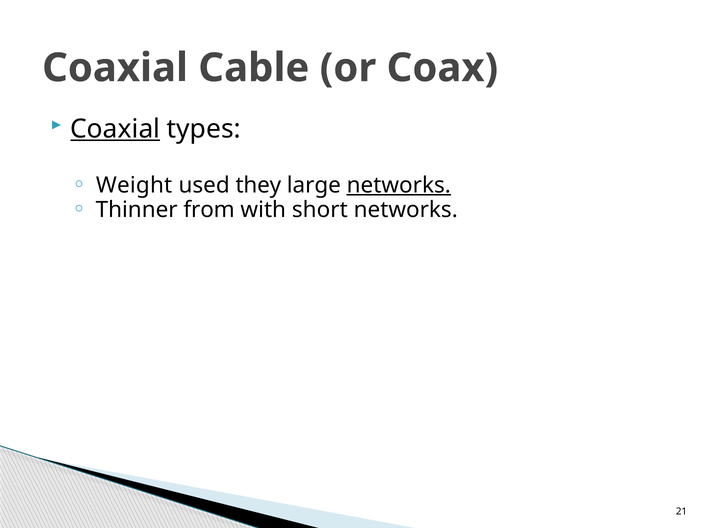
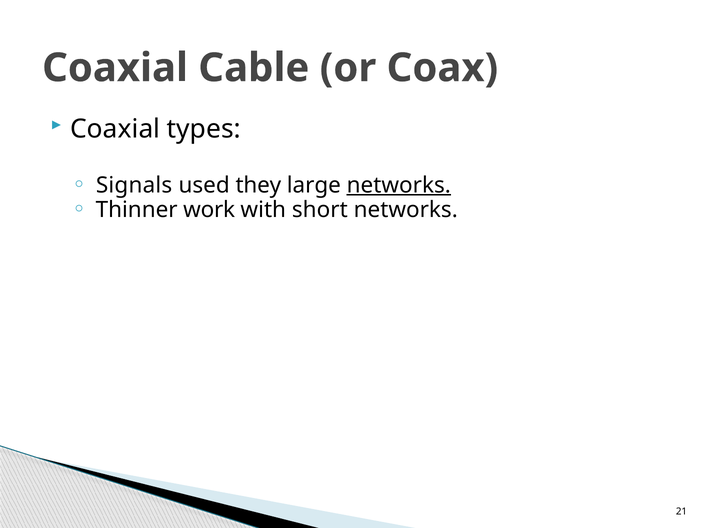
Coaxial underline: present -> none (115, 129)
Weight: Weight -> Signals (134, 185)
from: from -> work (209, 210)
